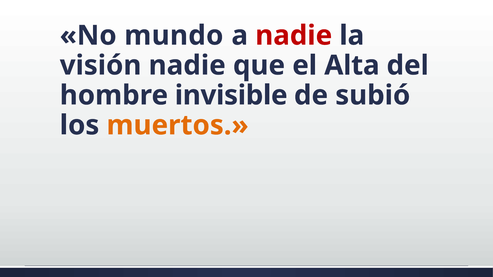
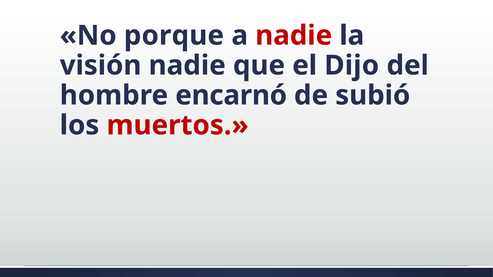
mundo: mundo -> porque (174, 36)
Alta: Alta -> Dijo (352, 65)
invisible: invisible -> encarnó (231, 95)
muertos colour: orange -> red (178, 125)
